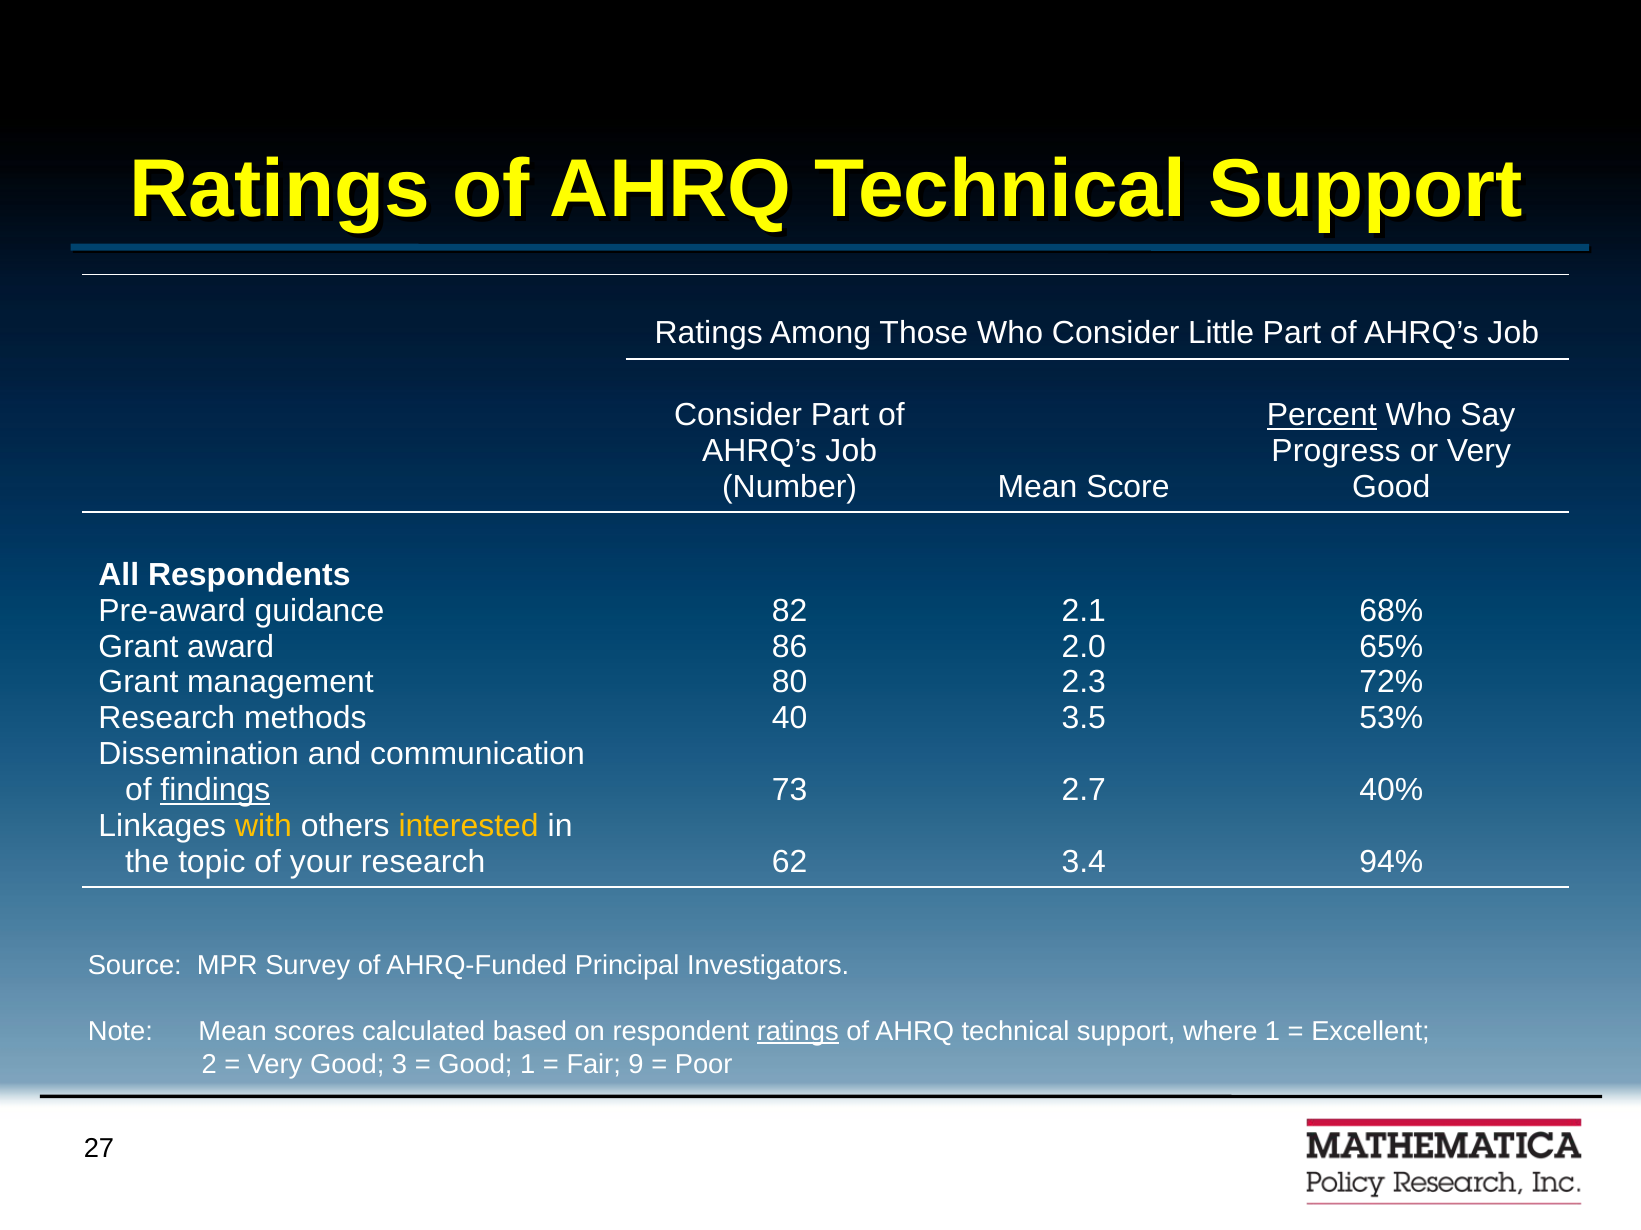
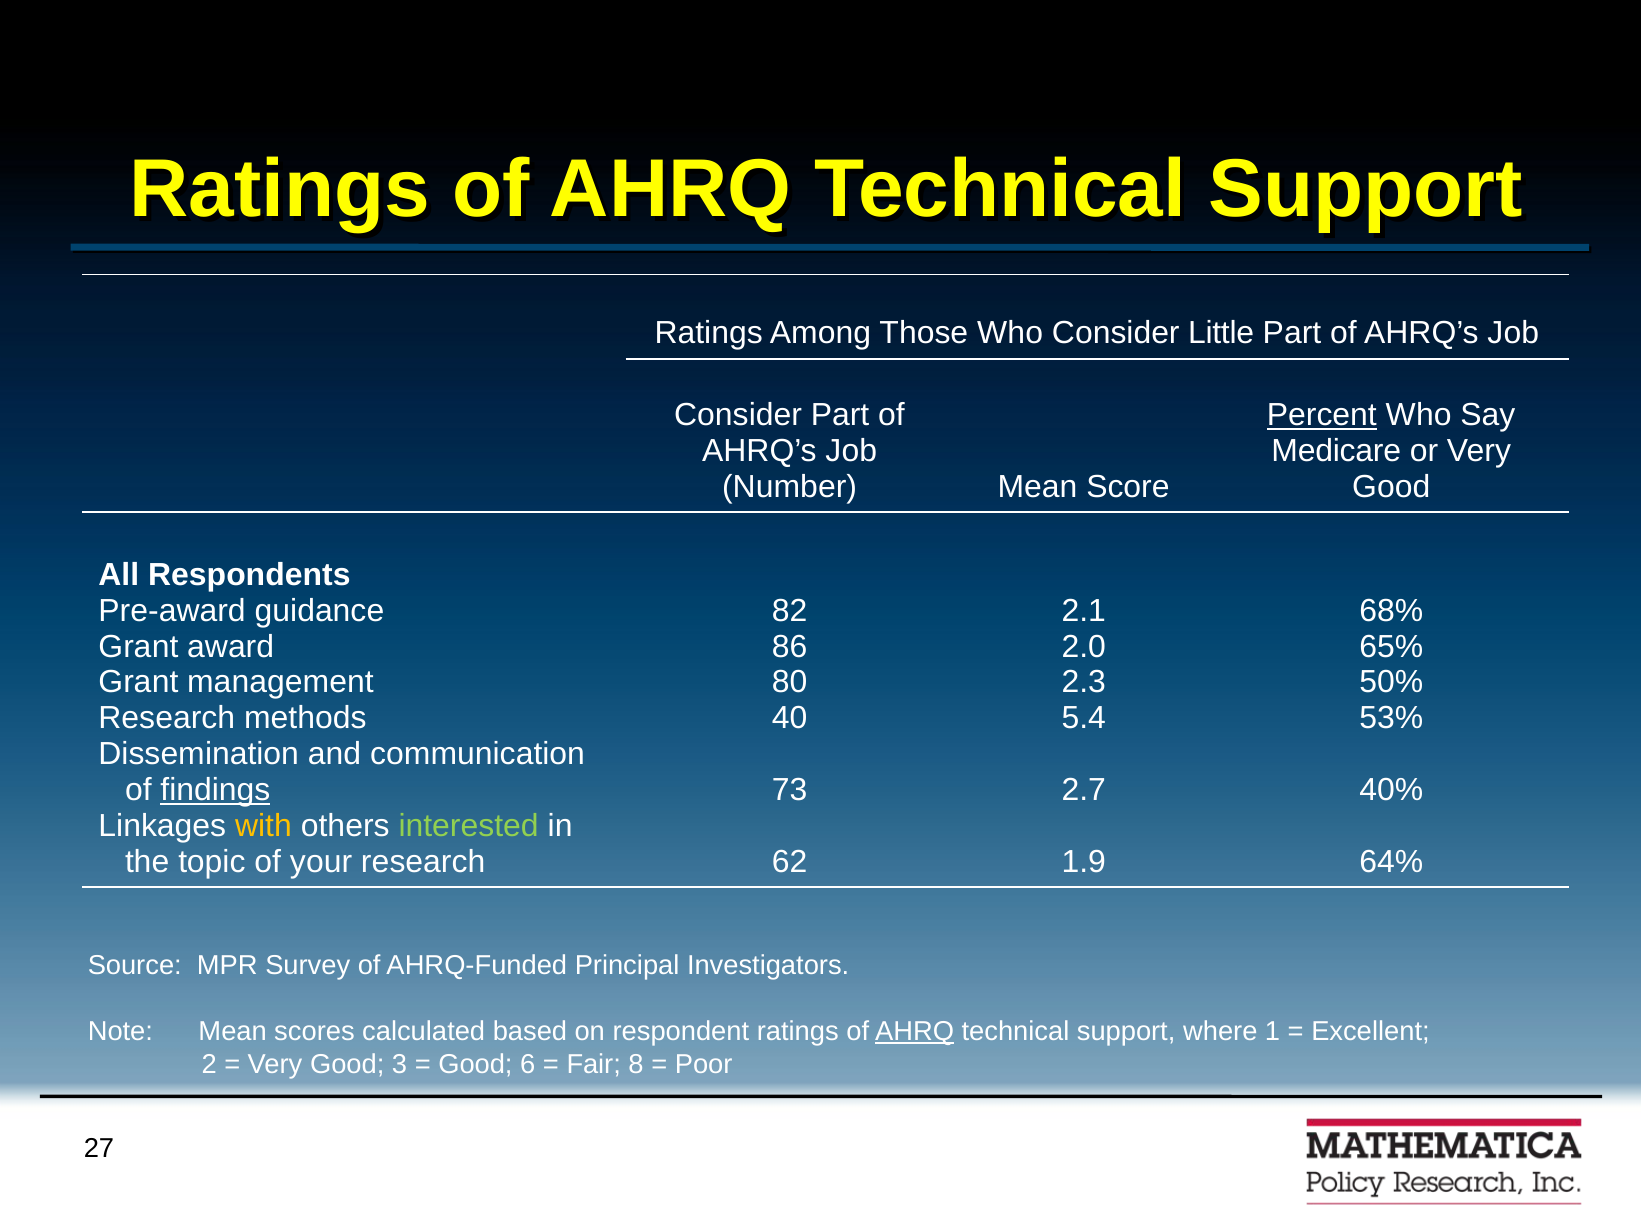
Progress: Progress -> Medicare (1336, 451)
72%: 72% -> 50% (1391, 683)
3.5: 3.5 -> 5.4 (1084, 719)
interested colour: yellow -> light green (469, 826)
3.4: 3.4 -> 1.9 (1084, 862)
94%: 94% -> 64% (1391, 862)
ratings underline: present -> none (798, 1032)
AHRQ underline: none -> present (915, 1032)
Good 1: 1 -> 6 (528, 1065)
9: 9 -> 8 (636, 1065)
